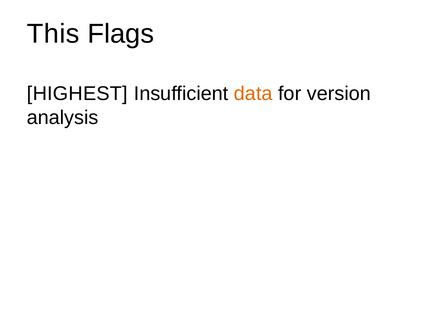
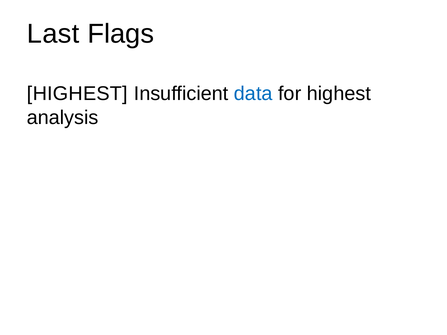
This: This -> Last (53, 34)
data colour: orange -> blue (253, 94)
for version: version -> highest (339, 94)
